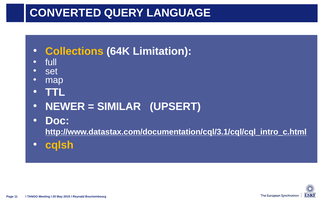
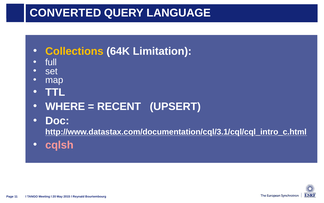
NEWER: NEWER -> WHERE (65, 106)
SIMILAR: SIMILAR -> RECENT (119, 106)
cqlsh colour: yellow -> pink (59, 145)
